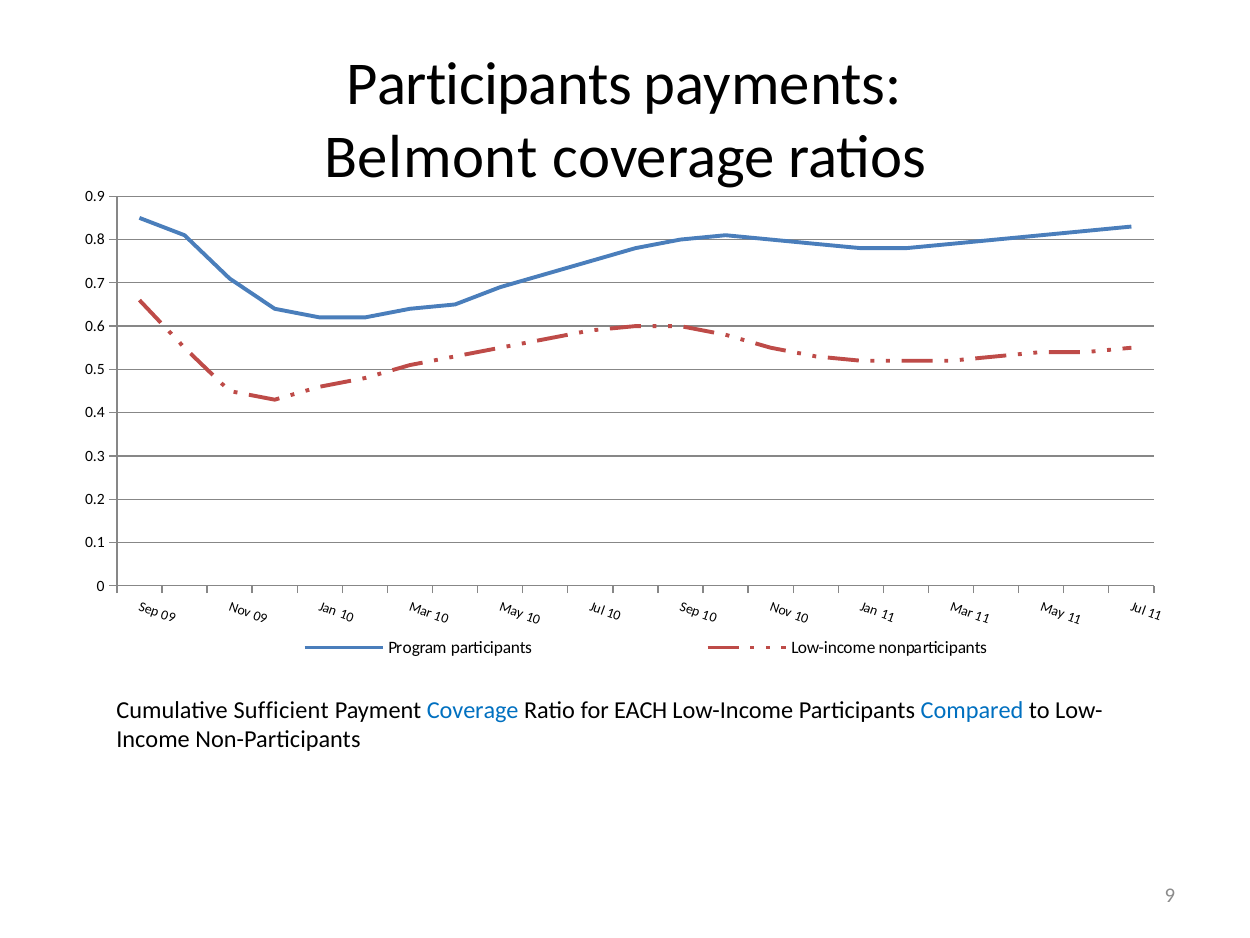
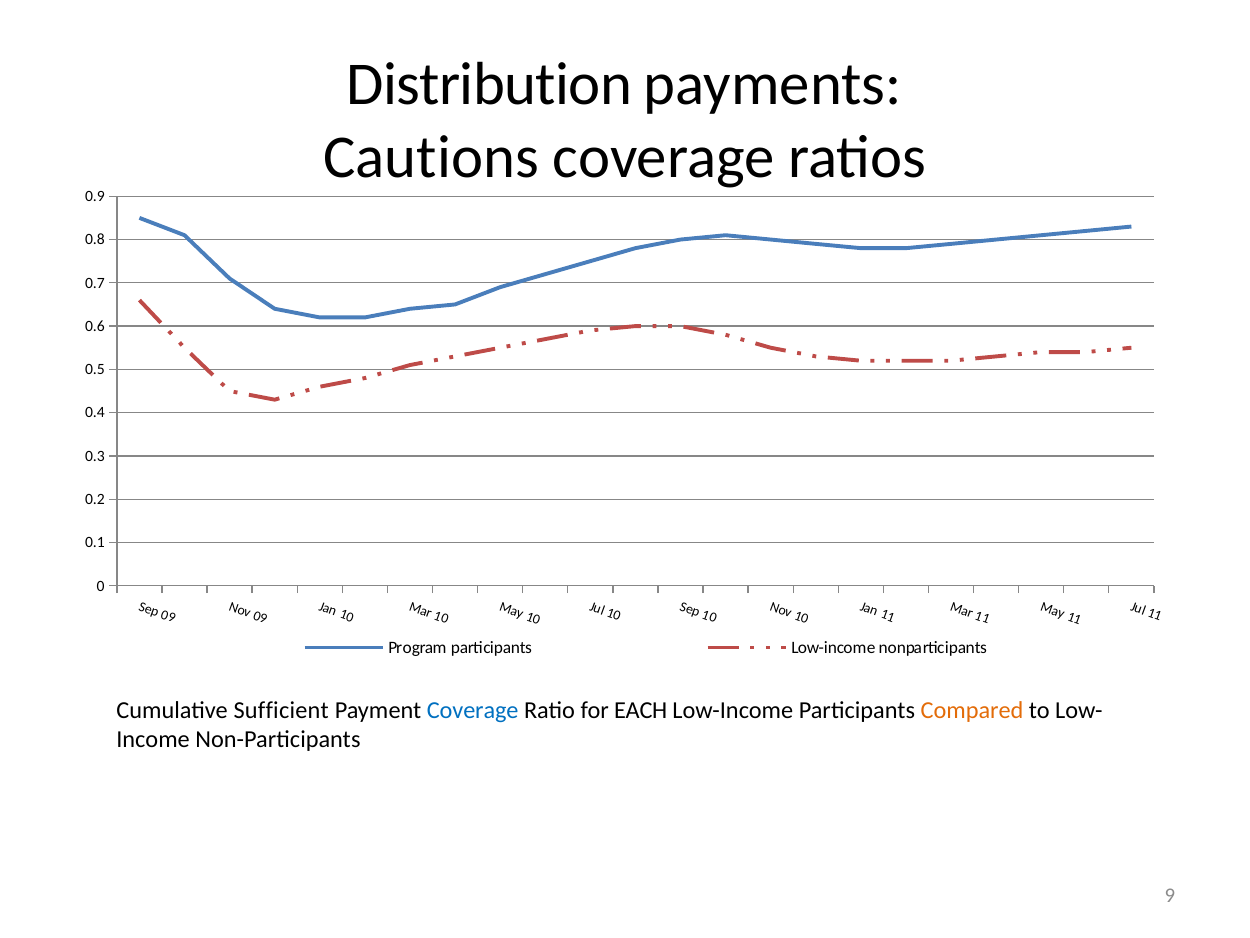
Participants: Participants -> Distribution (489, 84)
Belmont: Belmont -> Cautions (431, 157)
Compared colour: blue -> orange (972, 710)
